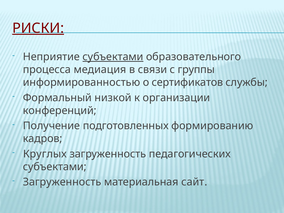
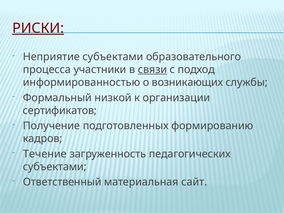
субъектами underline: present -> none (113, 57)
медиация: медиация -> участники (100, 70)
связи underline: none -> present (152, 70)
группы: группы -> подход (196, 70)
сертификатов: сертификатов -> возникающих (187, 82)
конференций: конференций -> сертификатов (60, 110)
Круглых: Круглых -> Течение (45, 154)
Загруженность: Загруженность -> Ответственный (62, 182)
